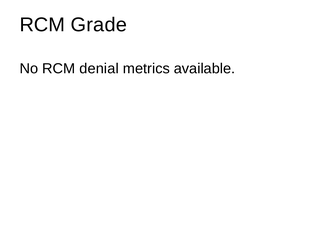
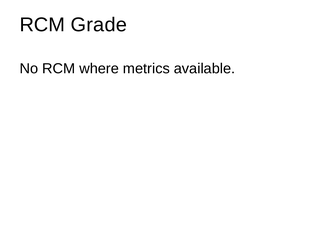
denial: denial -> where (99, 69)
